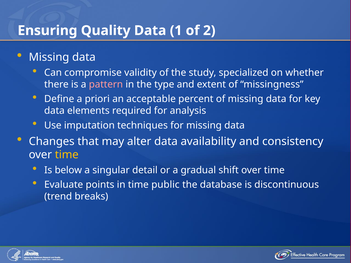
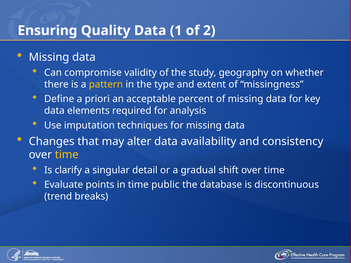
specialized: specialized -> geography (244, 73)
pattern colour: pink -> yellow (106, 84)
below: below -> clarify (68, 170)
